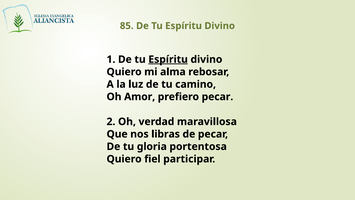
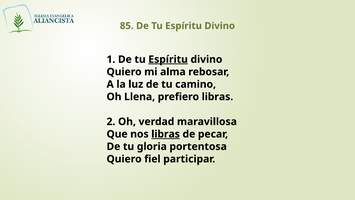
Amor: Amor -> Llena (140, 97)
prefiero pecar: pecar -> libras (217, 97)
libras underline: none -> present (166, 134)
